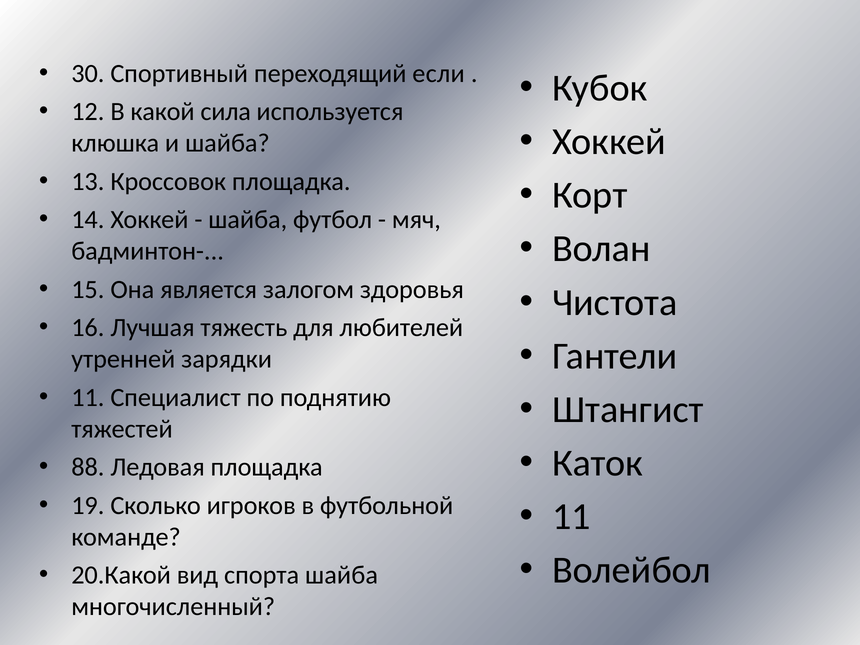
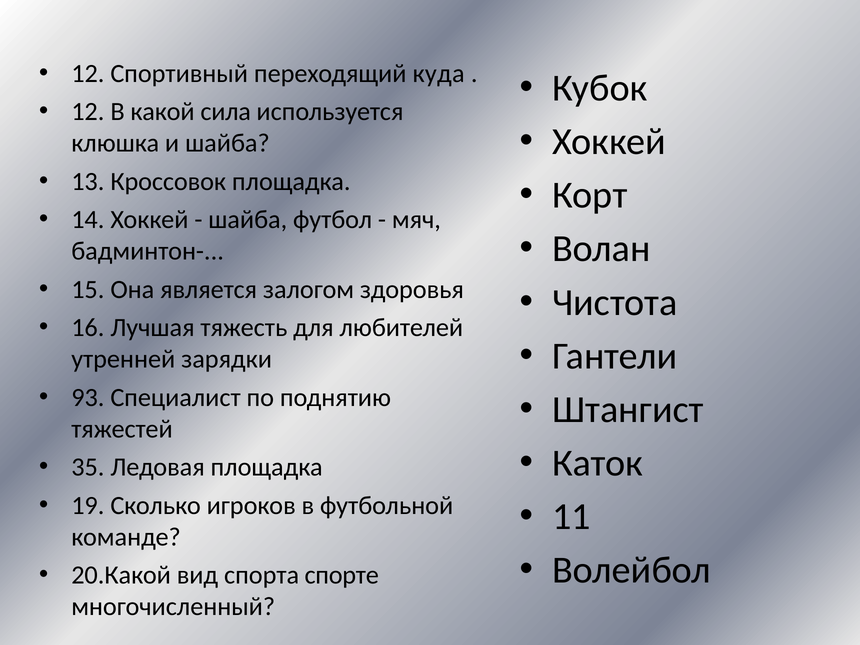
30: 30 -> 12 (88, 74)
если: если -> куда (439, 74)
11: 11 -> 93 (88, 397)
88: 88 -> 35 (88, 467)
спорта шайба: шайба -> спорте (342, 575)
